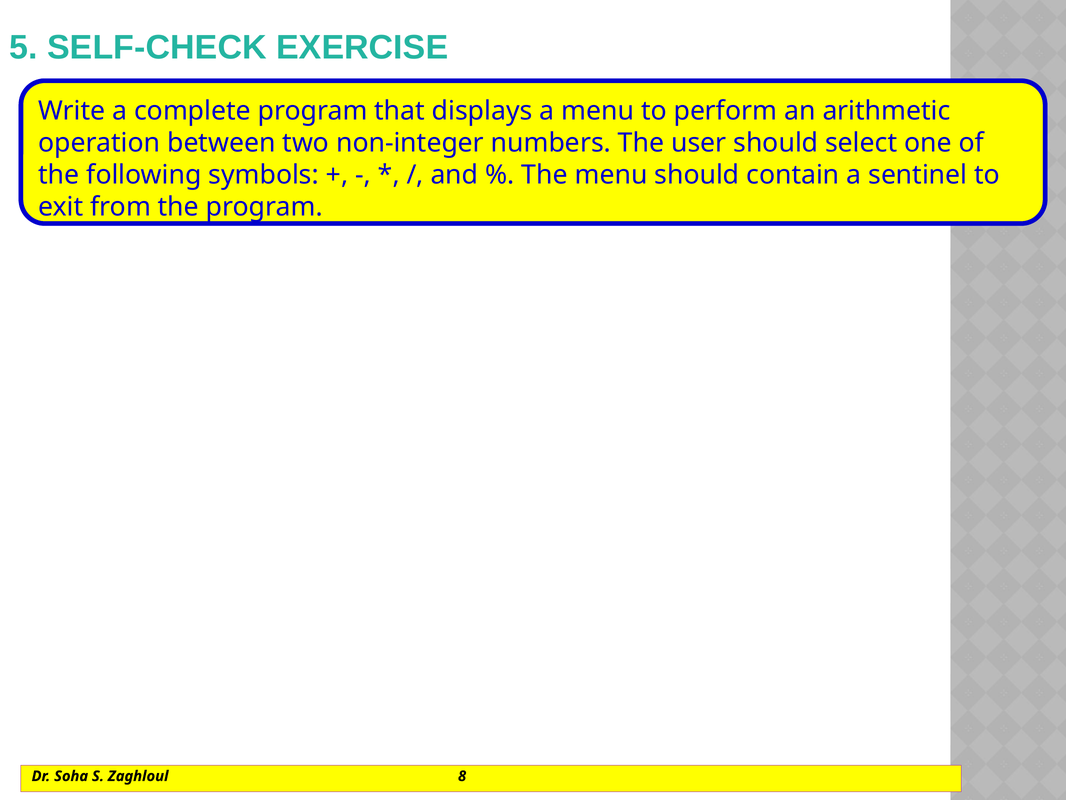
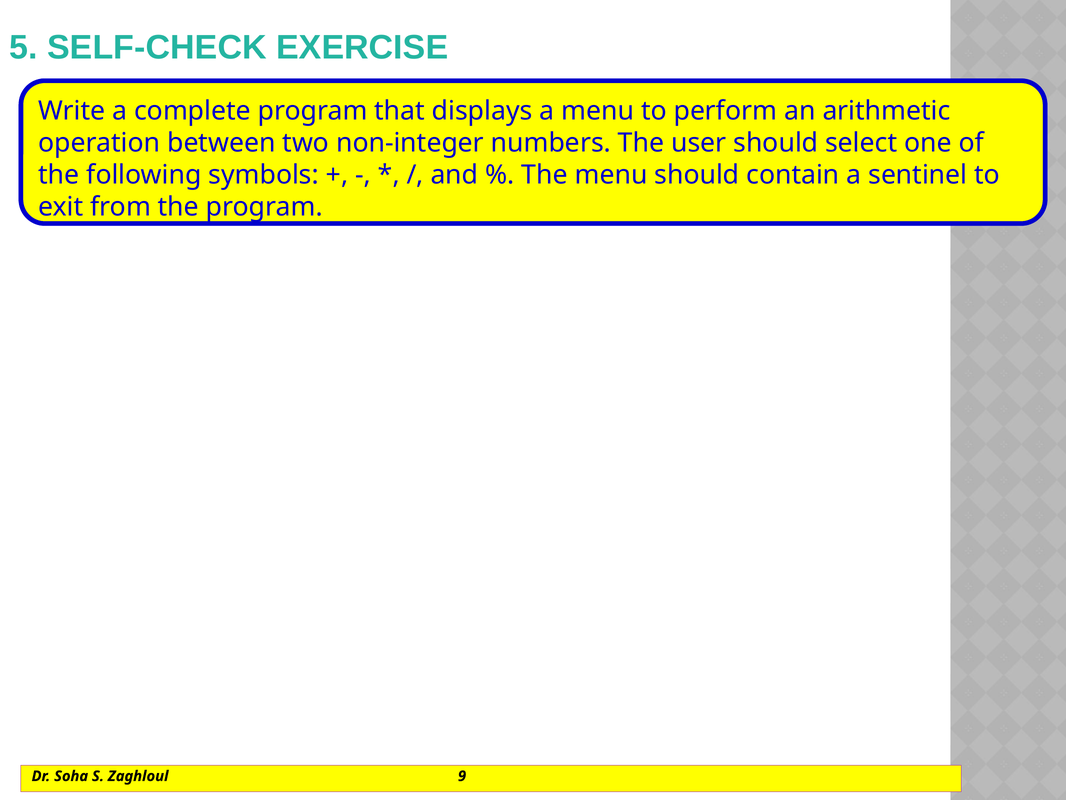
8: 8 -> 9 (462, 776)
